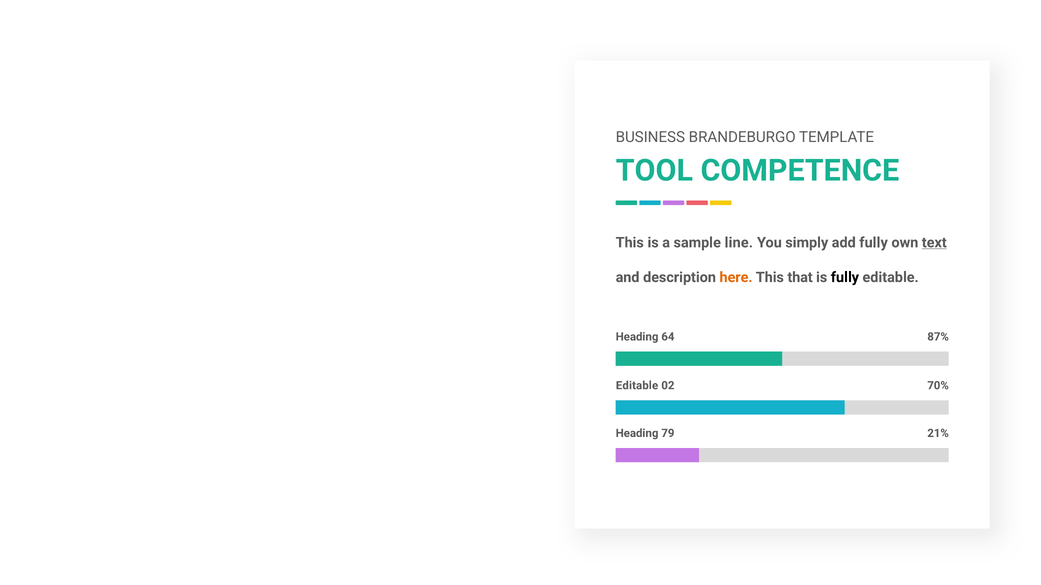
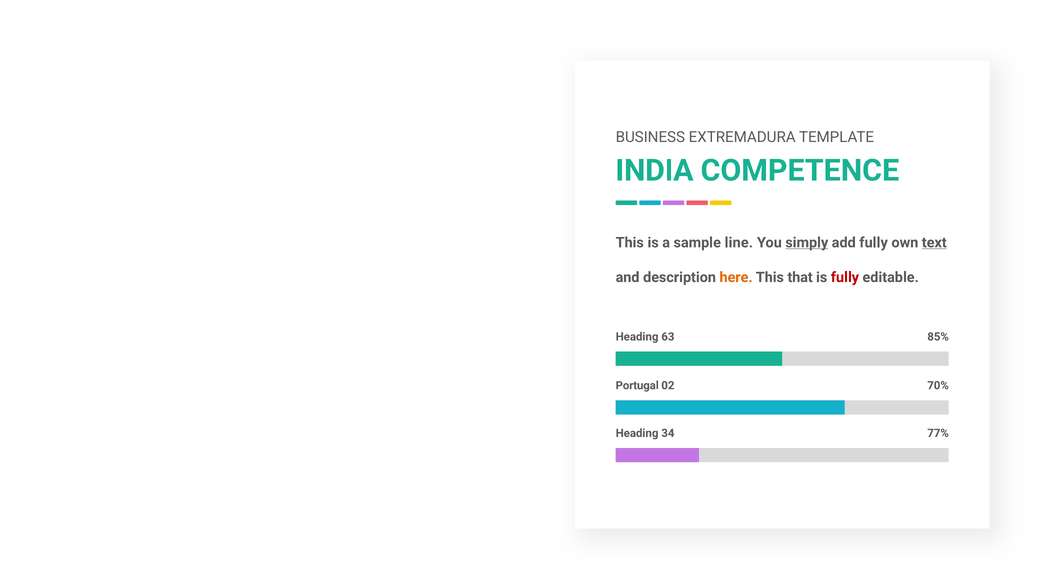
BRANDEBURGO: BRANDEBURGO -> EXTREMADURA (742, 137)
TOOL: TOOL -> INDIA (654, 171)
simply underline: none -> present (807, 243)
fully colour: black -> red (845, 278)
64: 64 -> 63 (668, 337)
87%: 87% -> 85% (938, 337)
Editable: Editable -> Portugal (637, 386)
79: 79 -> 34 (668, 434)
21%: 21% -> 77% (938, 434)
